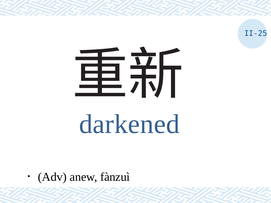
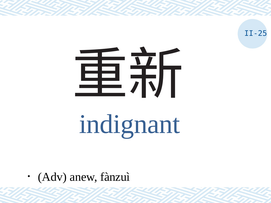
darkened: darkened -> indignant (130, 124)
